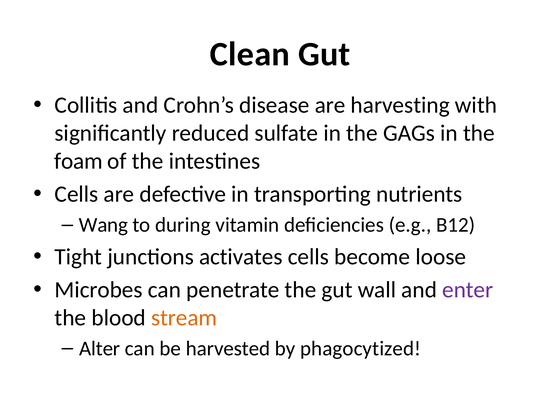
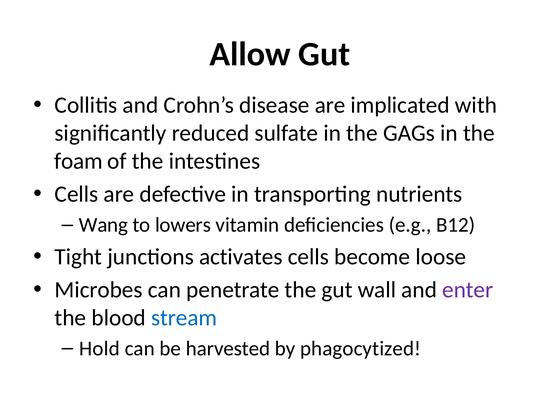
Clean: Clean -> Allow (250, 54)
harvesting: harvesting -> implicated (400, 105)
during: during -> lowers (183, 225)
stream colour: orange -> blue (184, 318)
Alter: Alter -> Hold (100, 349)
